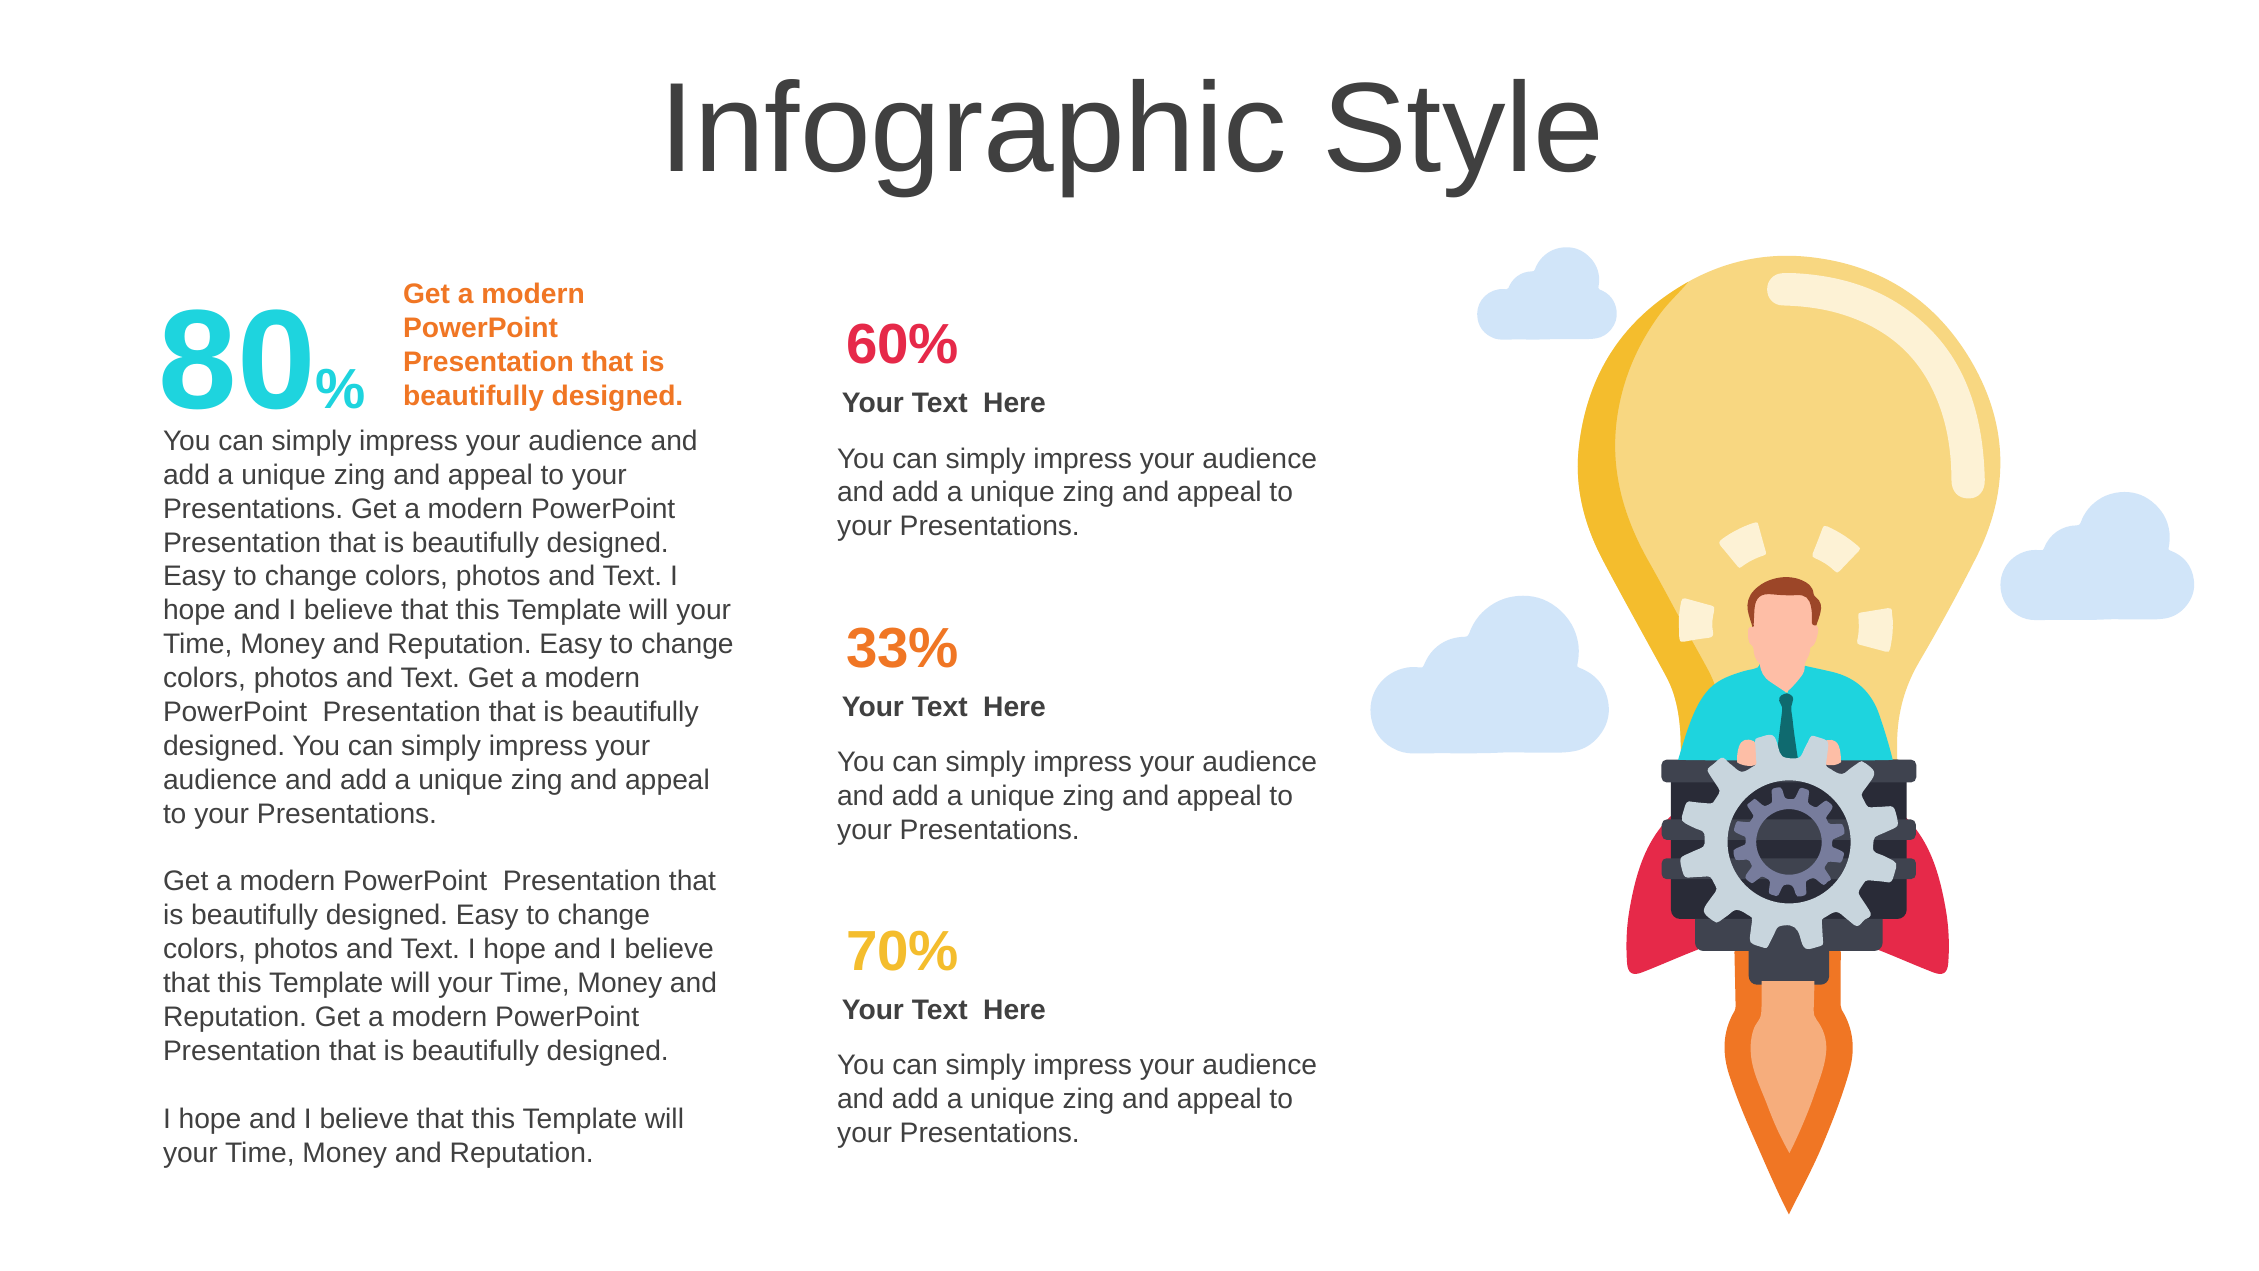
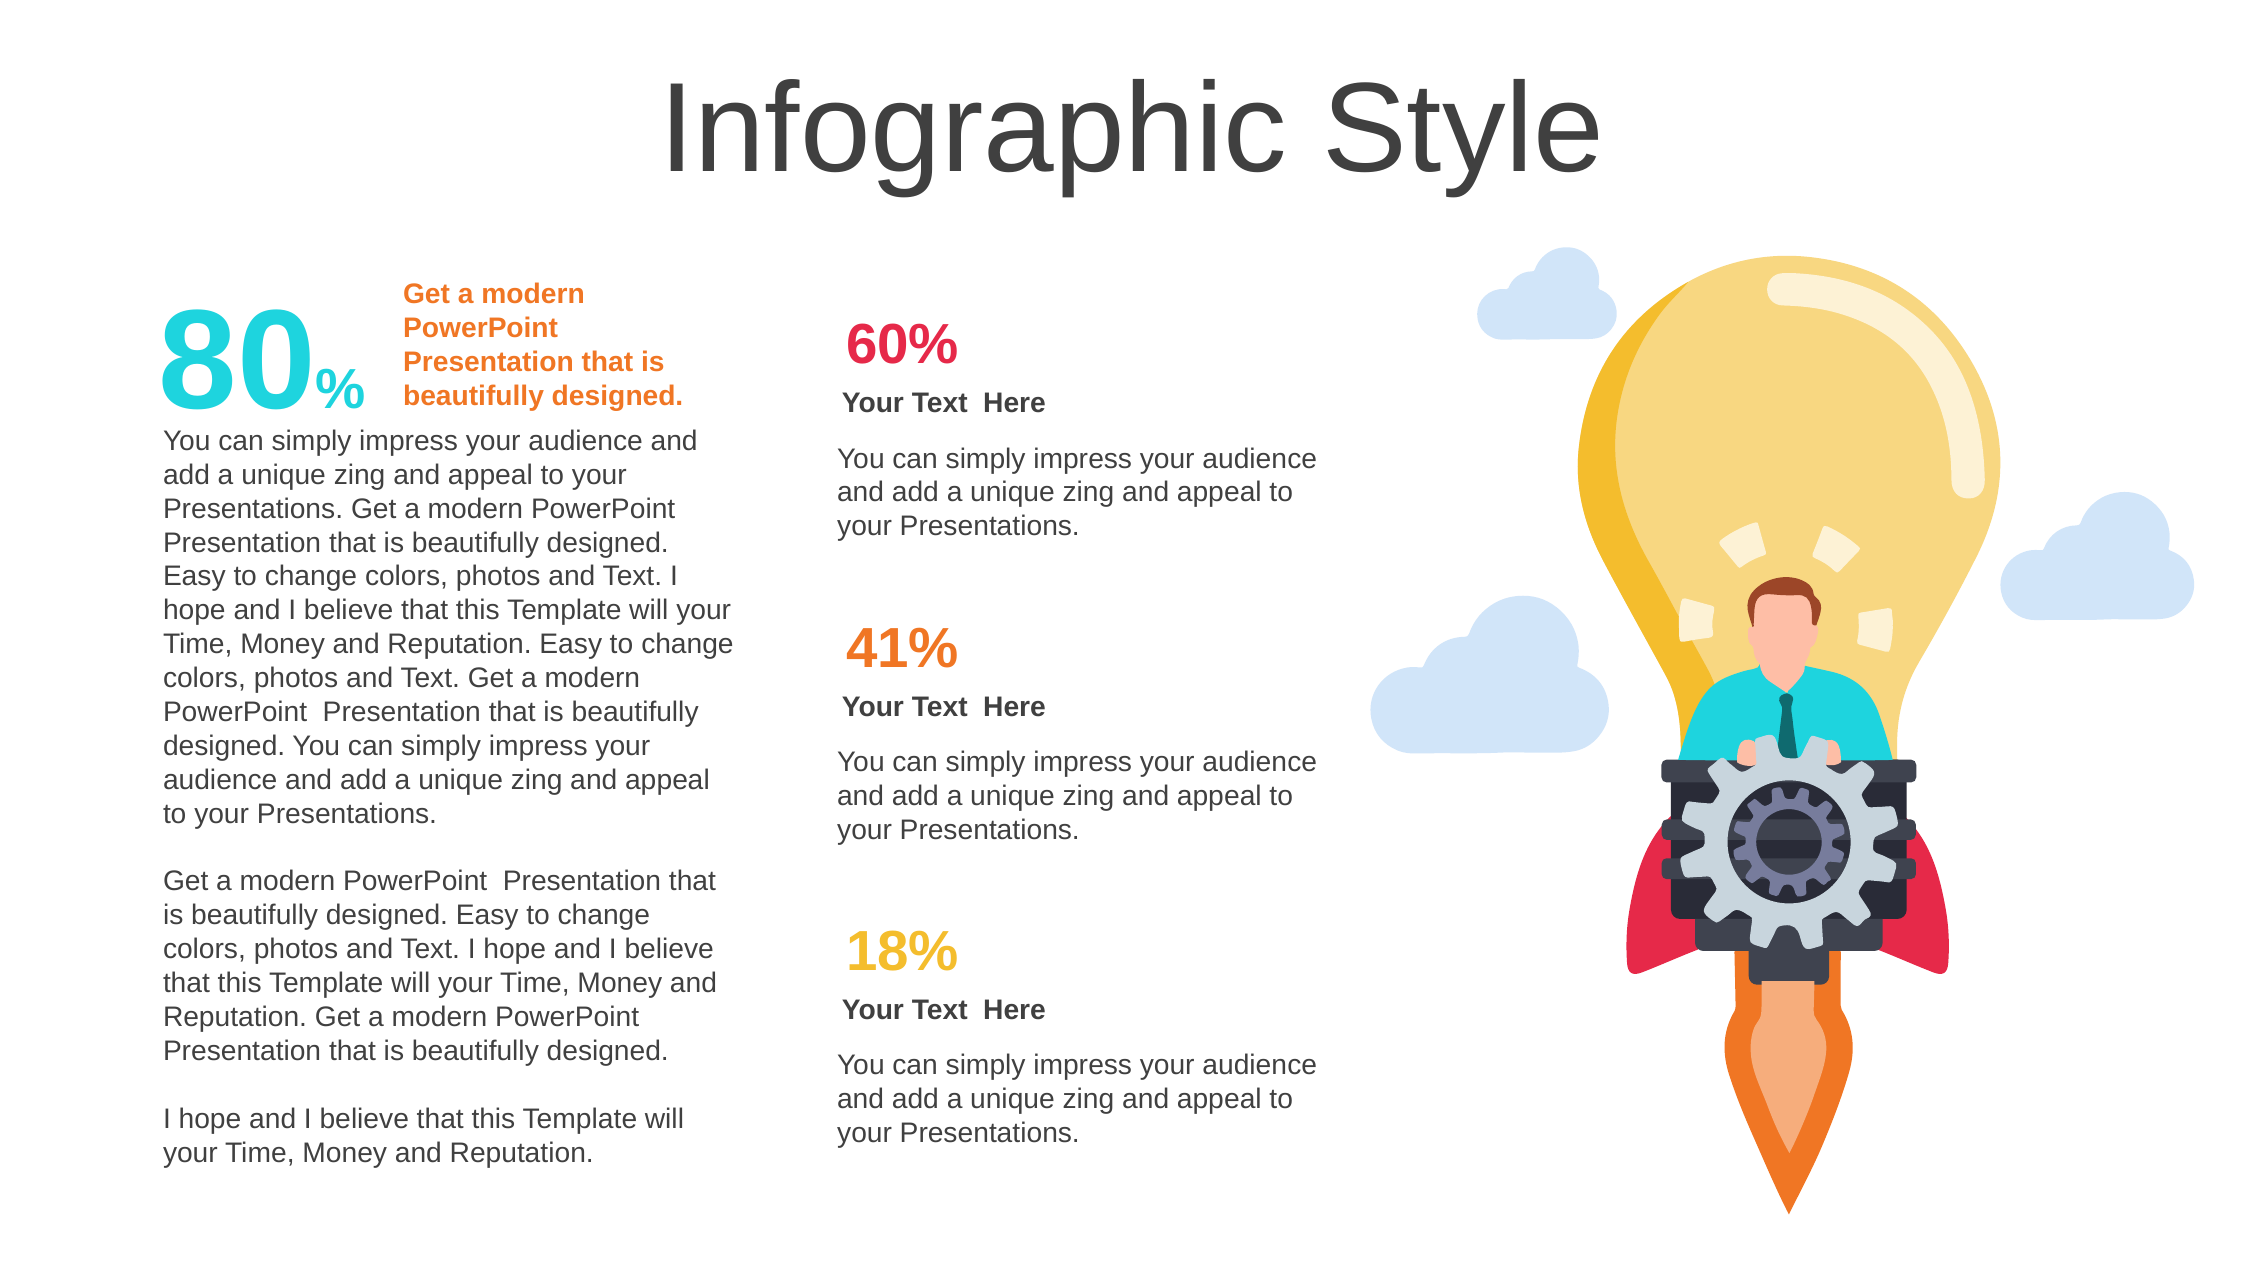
33%: 33% -> 41% (903, 648)
70%: 70% -> 18% (903, 952)
